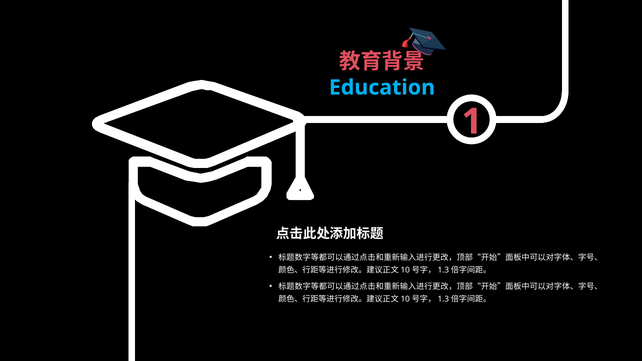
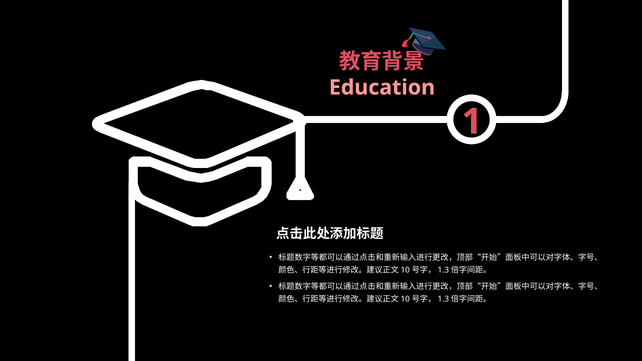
Education colour: light blue -> pink (382, 88)
